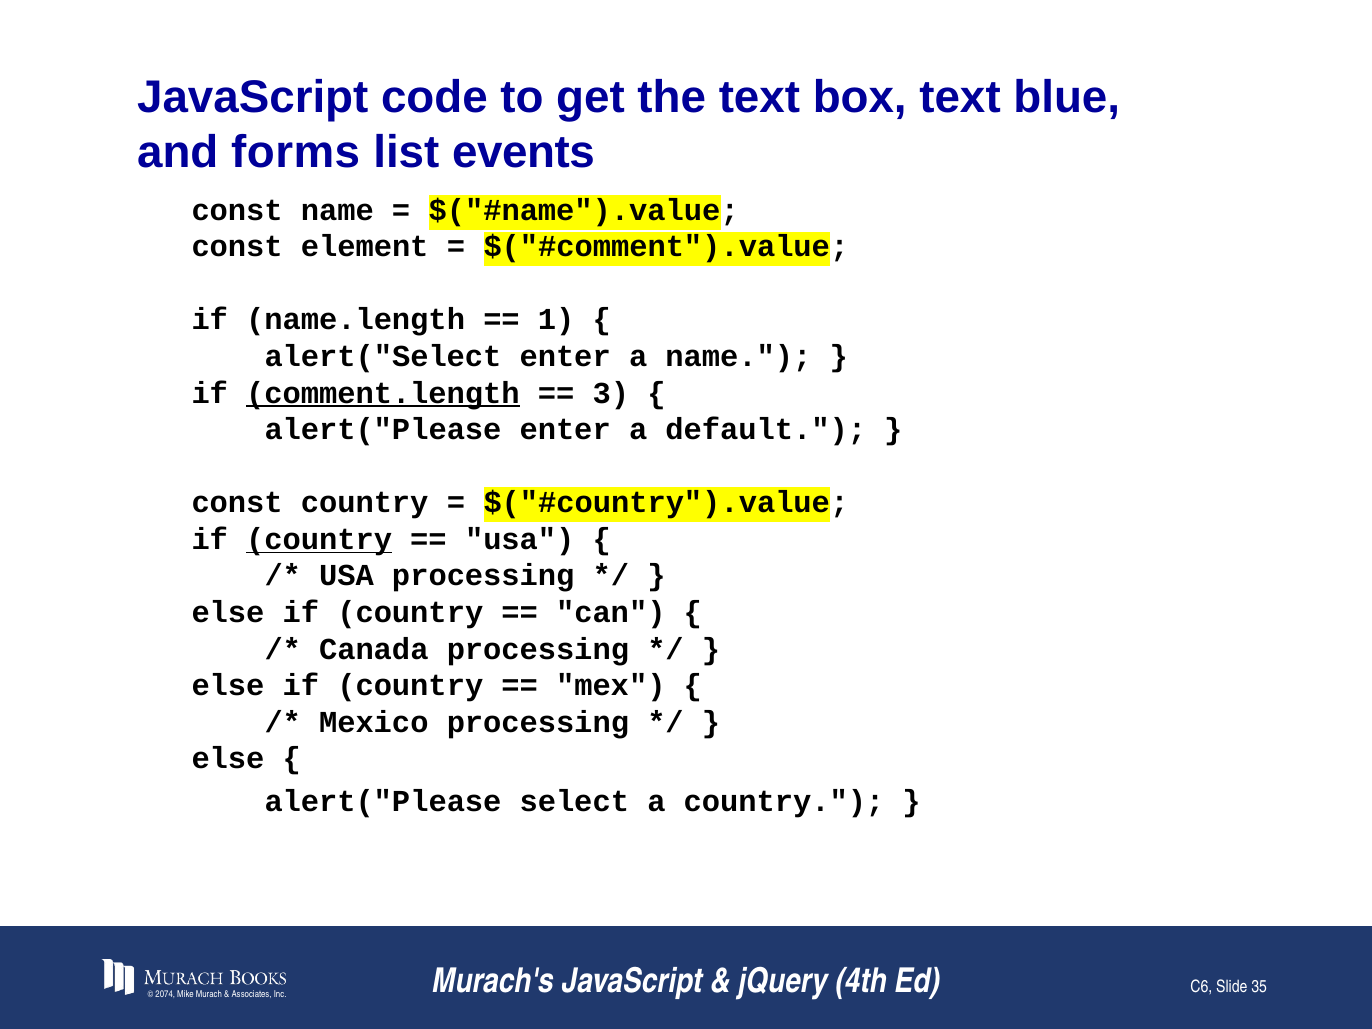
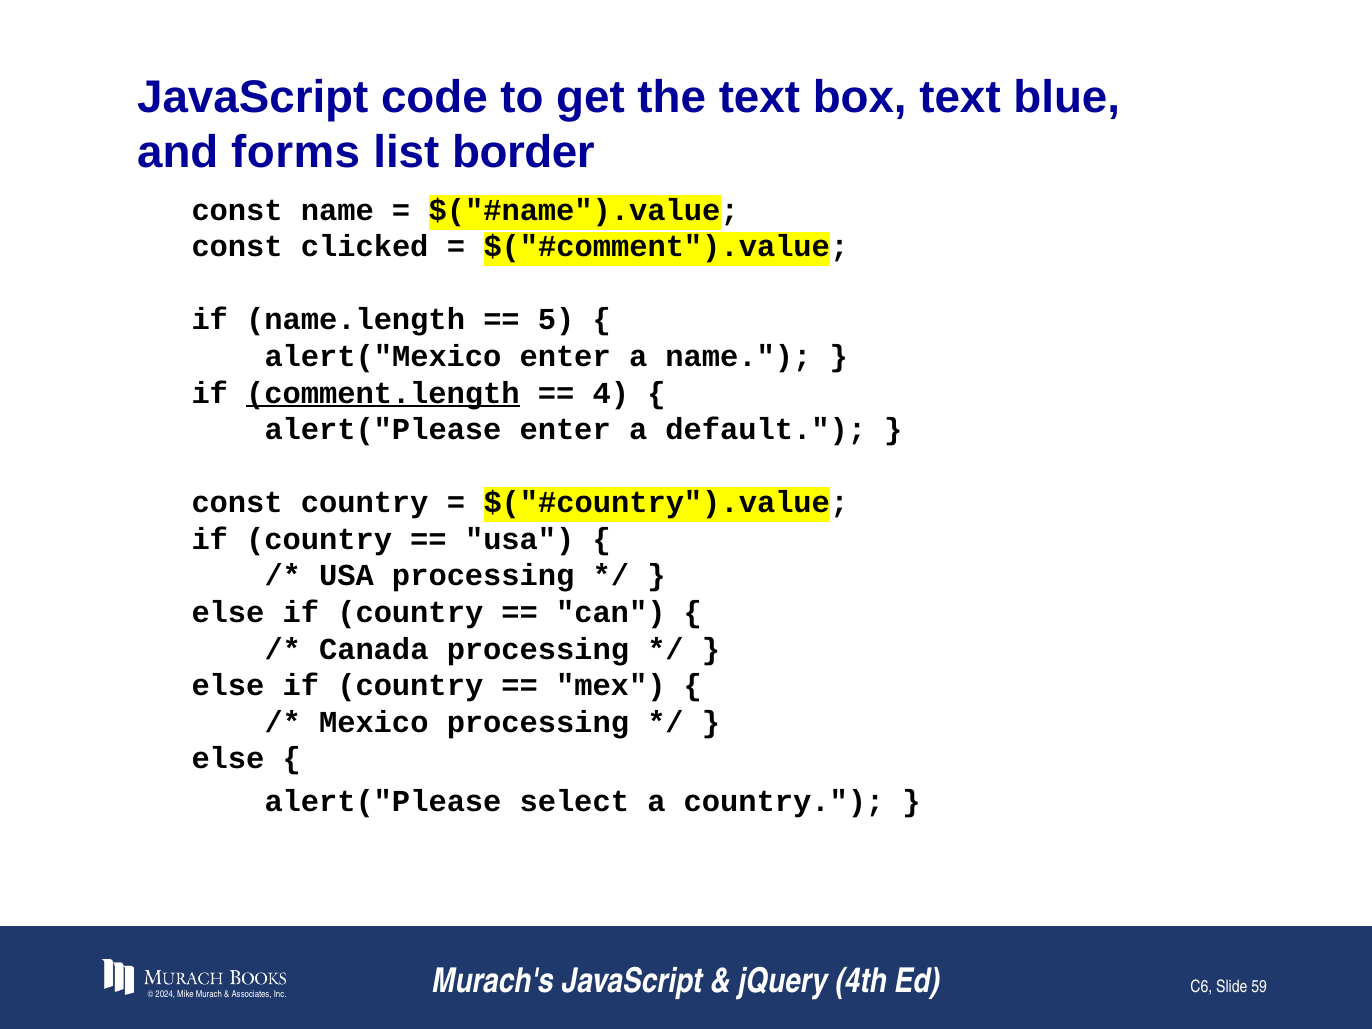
events: events -> border (523, 152)
element: element -> clicked (365, 247)
1: 1 -> 5 (556, 320)
alert("Select: alert("Select -> alert("Mexico (383, 356)
3: 3 -> 4 (611, 393)
country underline: present -> none (319, 539)
2074: 2074 -> 2024 (165, 994)
35: 35 -> 59 (1259, 987)
